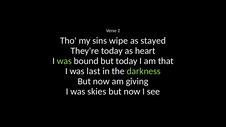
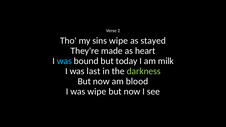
They're today: today -> made (112, 51)
was colour: light green -> light blue (64, 61)
that: that -> milk (166, 61)
giving: giving -> blood (137, 81)
was skies: skies -> wipe (97, 92)
